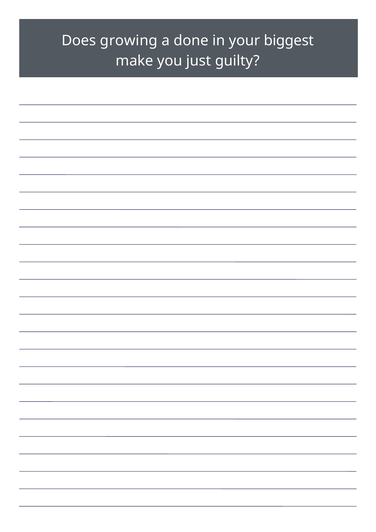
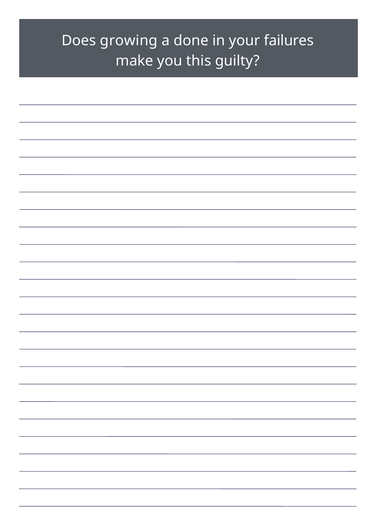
biggest: biggest -> failures (289, 41)
just: just -> this (199, 61)
